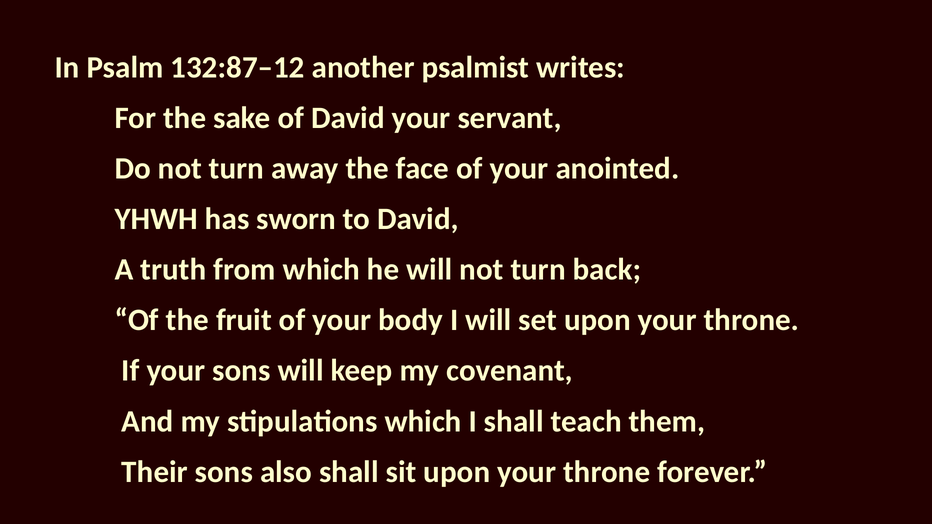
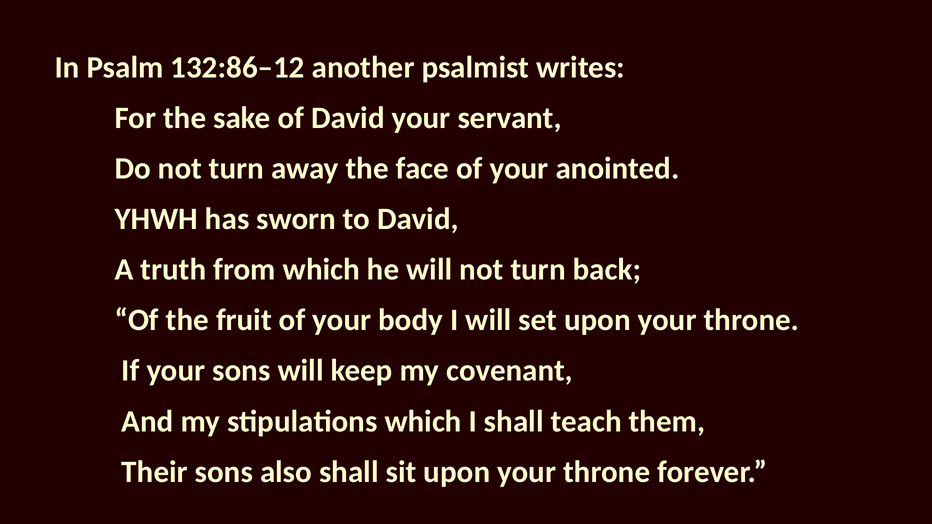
132:87–12: 132:87–12 -> 132:86–12 (238, 67)
